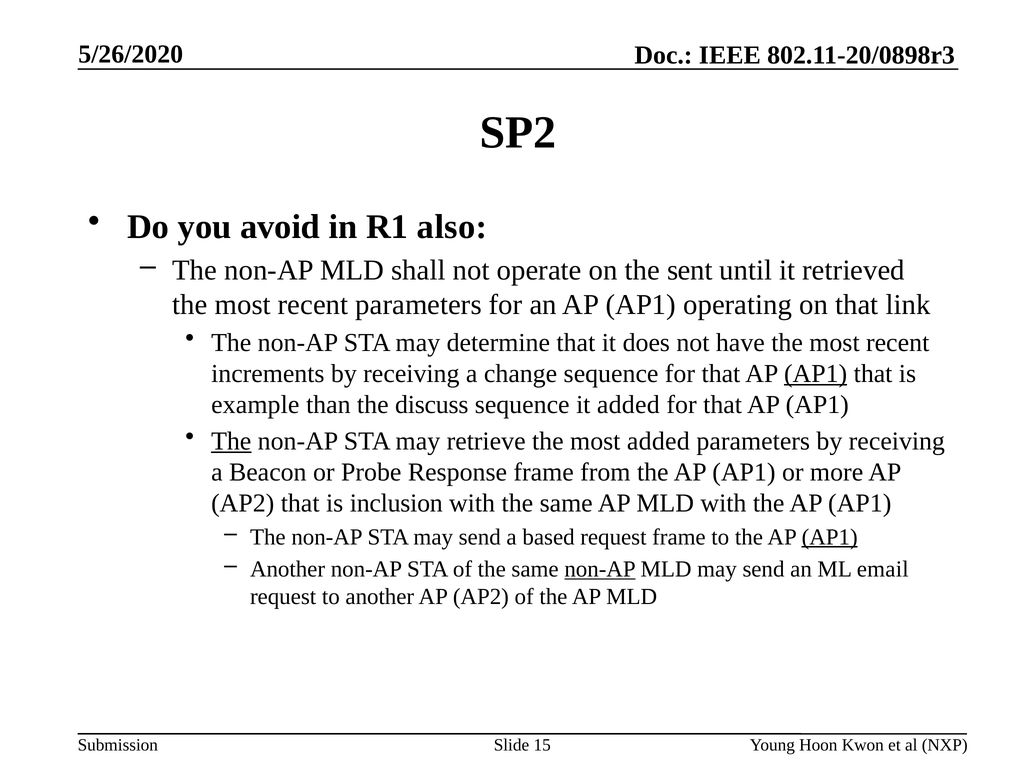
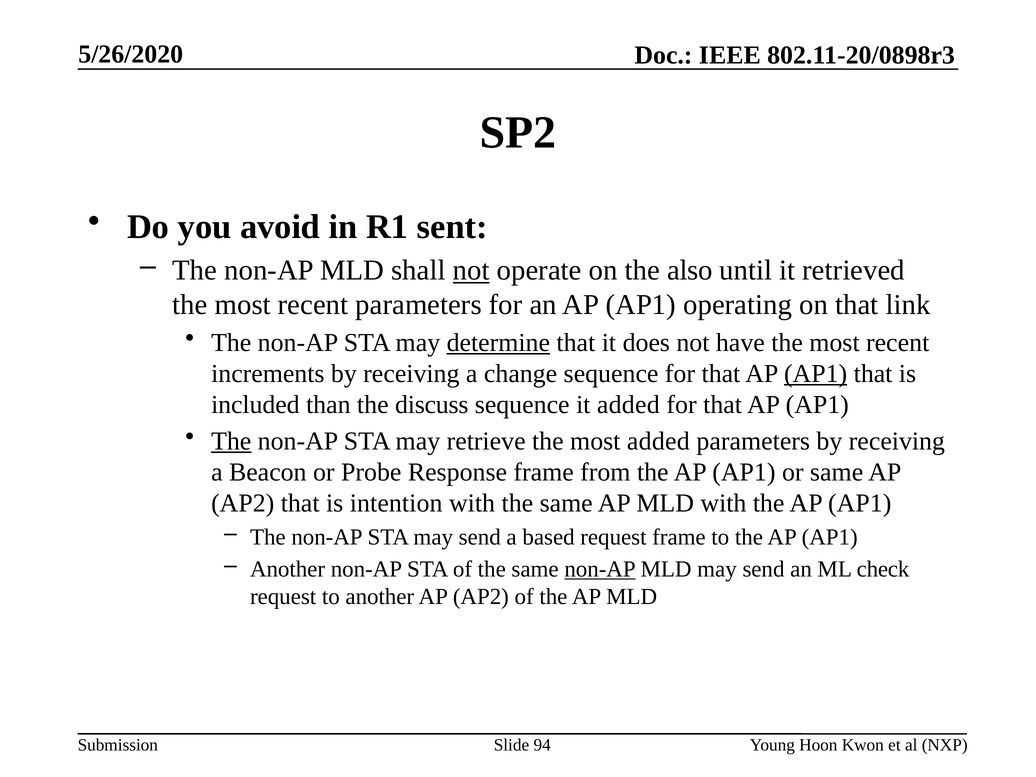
also: also -> sent (452, 227)
not underline: none -> present (471, 270)
sent: sent -> also (690, 270)
determine underline: none -> present (498, 343)
example: example -> included (255, 405)
or more: more -> same (837, 472)
inclusion: inclusion -> intention (396, 503)
AP1 underline: present -> none (830, 537)
email: email -> check (883, 569)
15: 15 -> 94 (542, 745)
